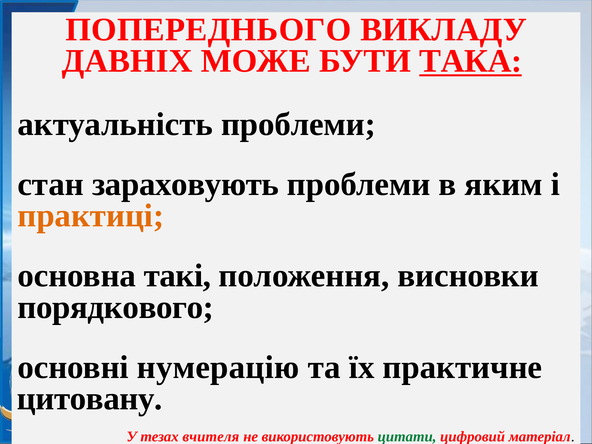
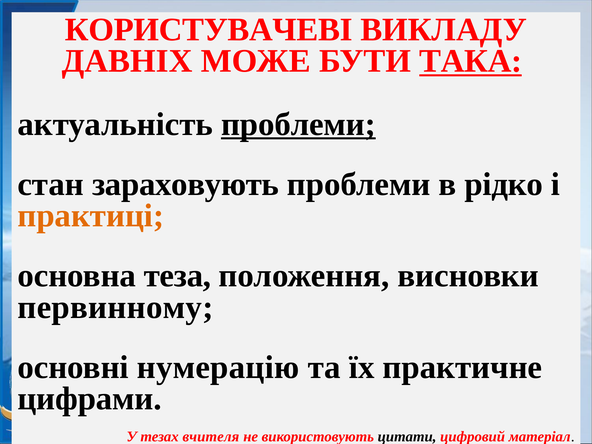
ПОПЕРЕДНЬОГО: ПОПЕРЕДНЬОГО -> КОРИСТУВАЧЕВІ (209, 30)
проблеми underline: none -> present (298, 124)
яким: яким -> рідко (504, 184)
такі: такі -> теза (177, 276)
порядкового: порядкового -> первинному (115, 307)
цитовану: цитовану -> цифрами (90, 399)
цитати colour: green -> black (407, 437)
